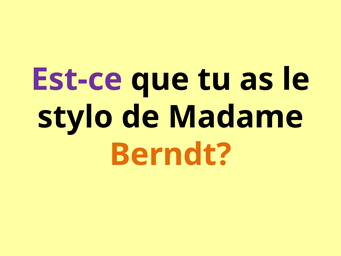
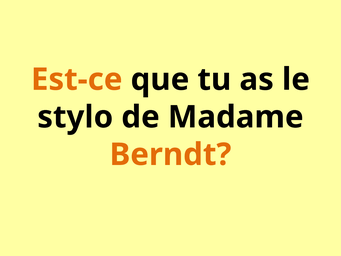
Est-ce colour: purple -> orange (77, 79)
